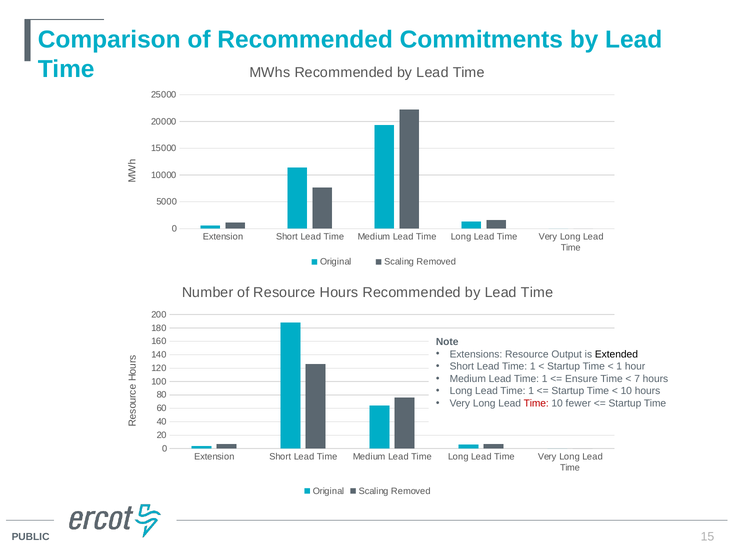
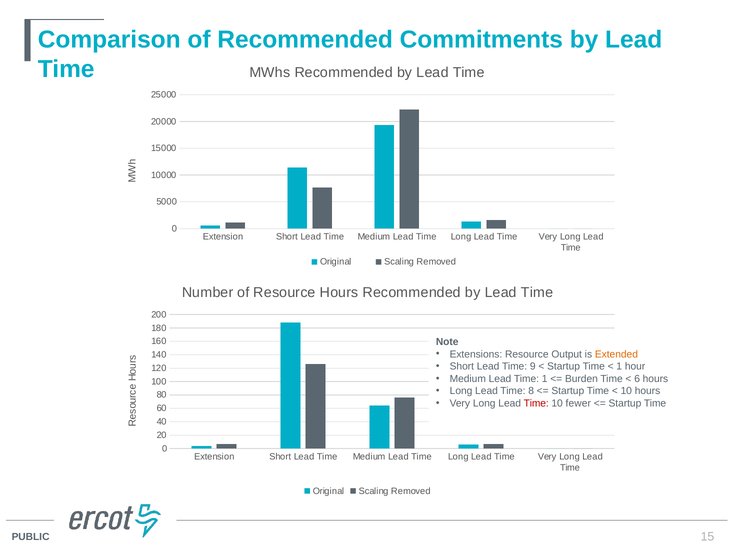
Extended colour: black -> orange (616, 354)
Short Lead Time 1: 1 -> 9 (533, 367)
Ensure: Ensure -> Burden (581, 379)
7: 7 -> 6 (637, 379)
Long Lead Time 1: 1 -> 8 (531, 391)
